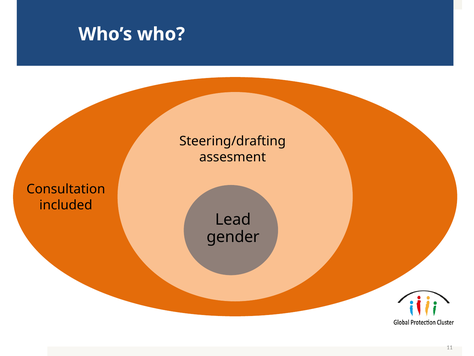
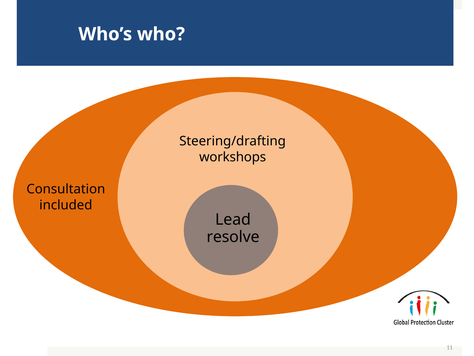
assesment: assesment -> workshops (233, 157)
gender: gender -> resolve (233, 236)
